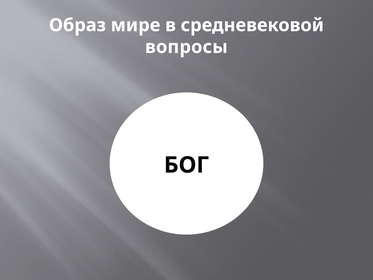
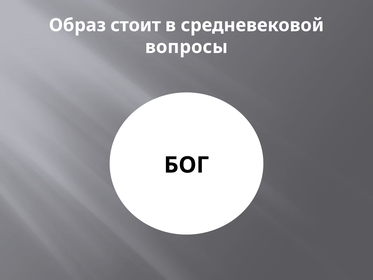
мире: мире -> стоит (136, 25)
